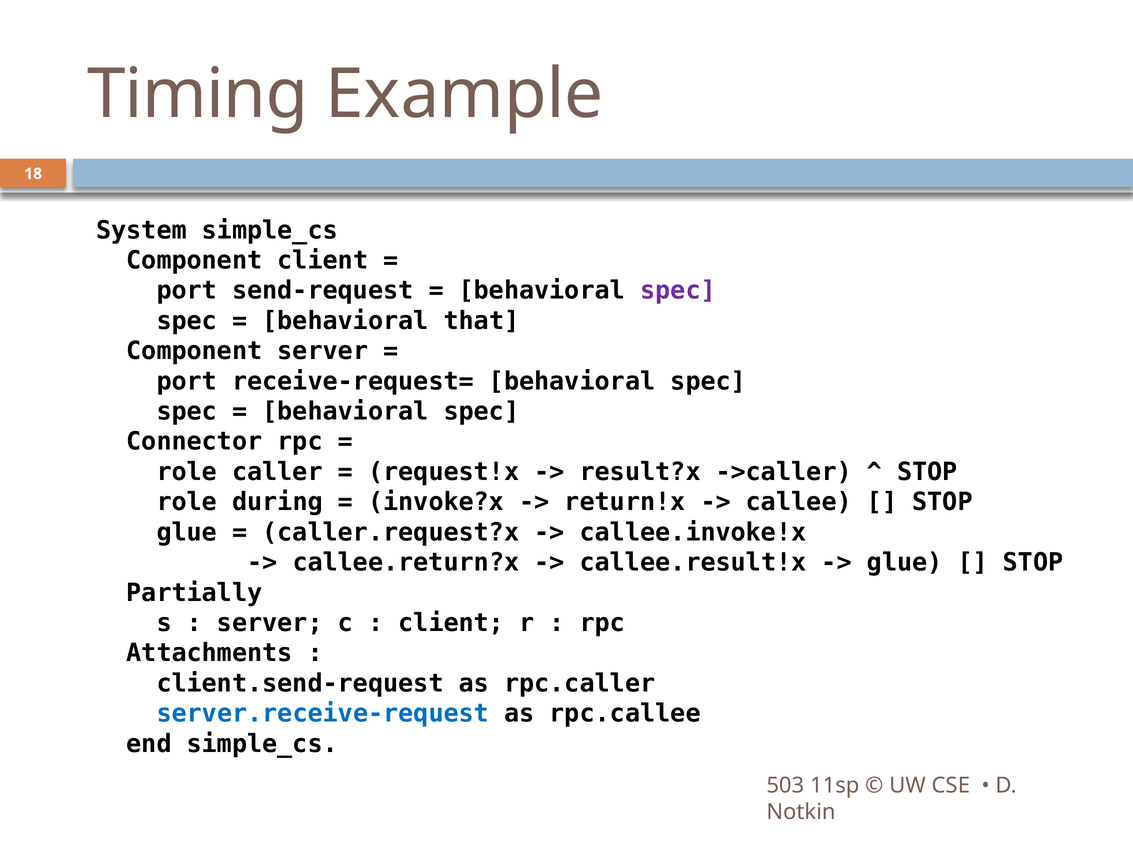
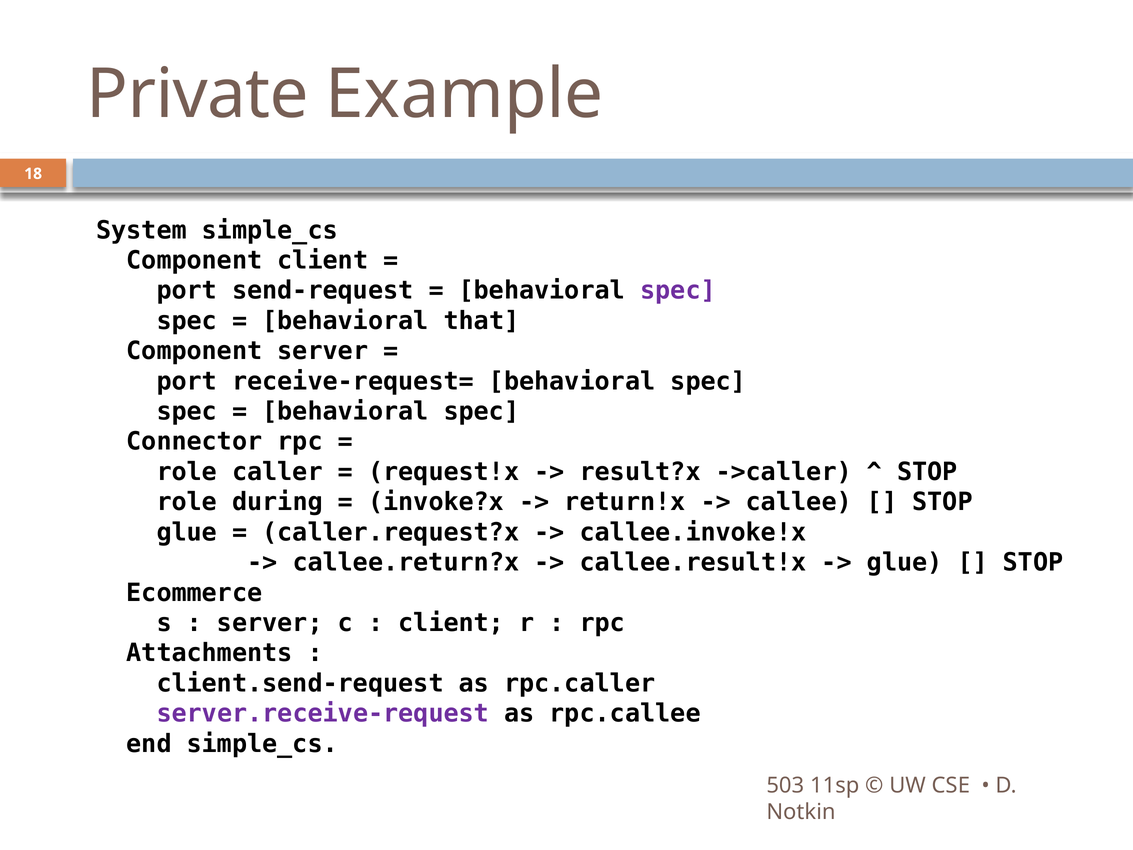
Timing: Timing -> Private (198, 95)
Partially: Partially -> Ecommerce (194, 593)
server.receive-request colour: blue -> purple (323, 713)
